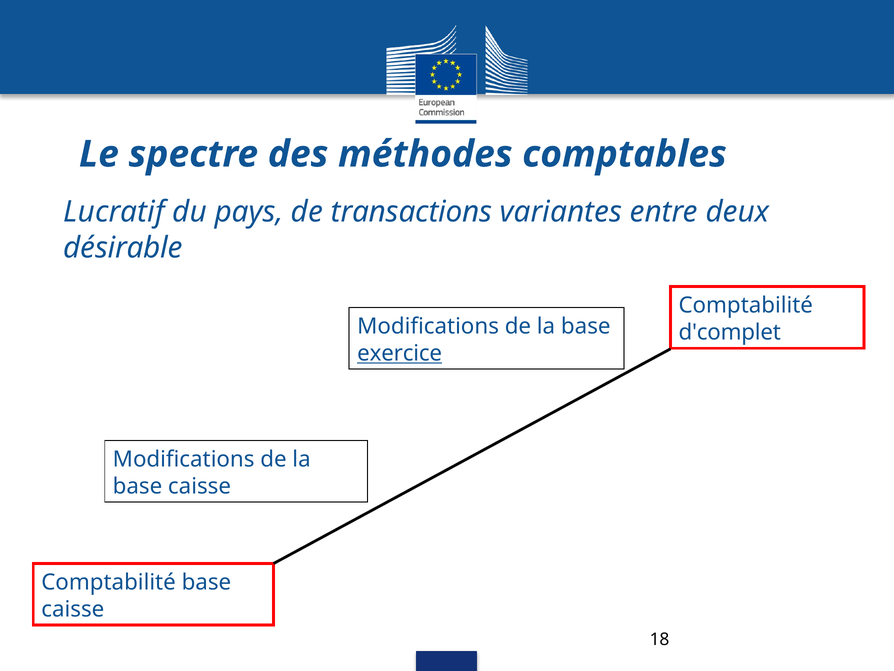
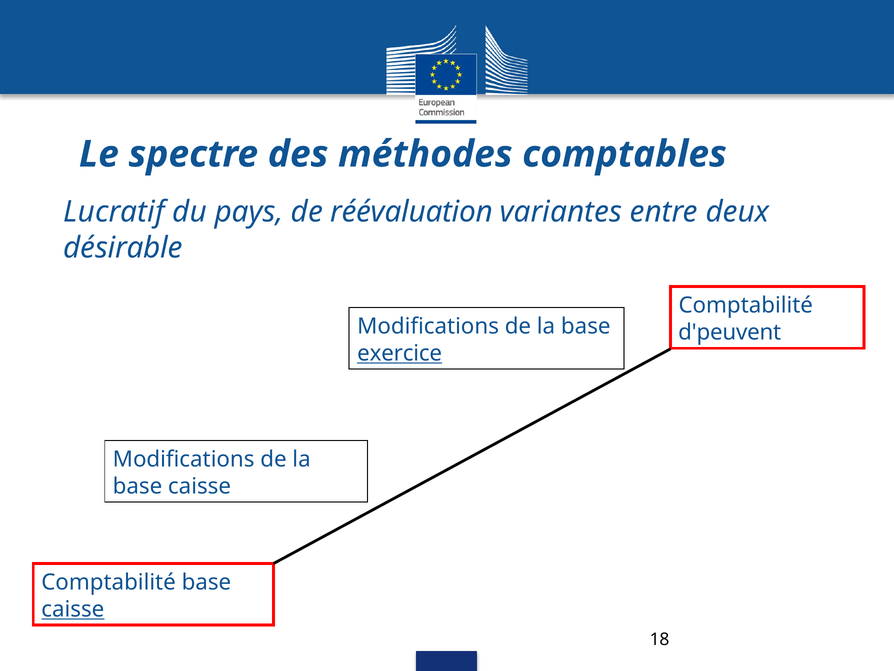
transactions: transactions -> réévaluation (412, 212)
d'complet: d'complet -> d'peuvent (730, 332)
caisse underline: none -> present (73, 609)
